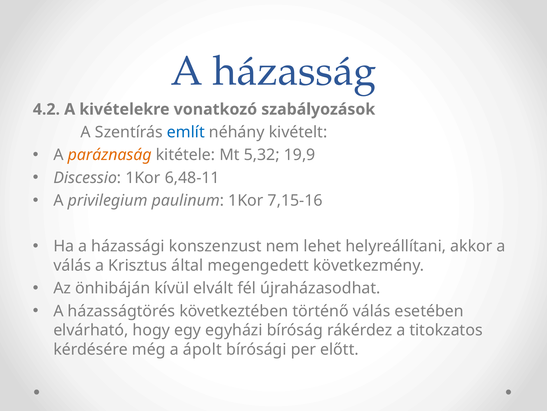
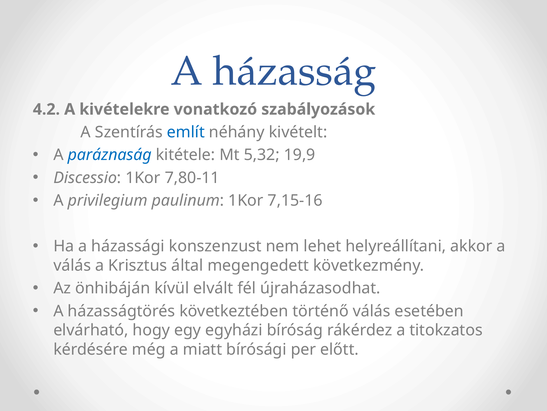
paráznaság colour: orange -> blue (110, 155)
6,48-11: 6,48-11 -> 7,80-11 (192, 178)
ápolt: ápolt -> miatt (202, 349)
